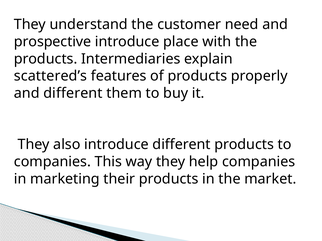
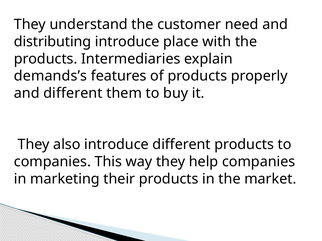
prospective: prospective -> distributing (53, 42)
scattered’s: scattered’s -> demands’s (50, 76)
